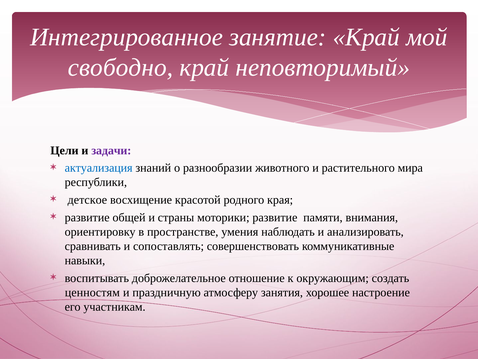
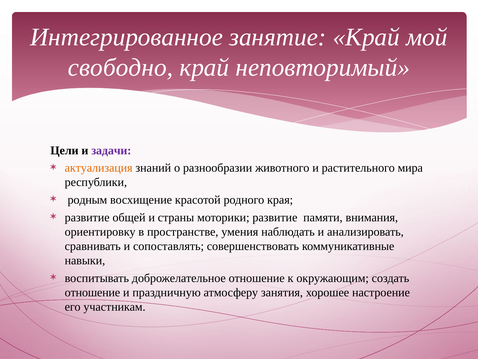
актуализация colour: blue -> orange (99, 168)
детское: детское -> родным (87, 200)
ценностям: ценностям -> отношение (92, 292)
